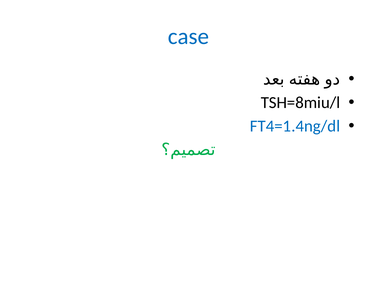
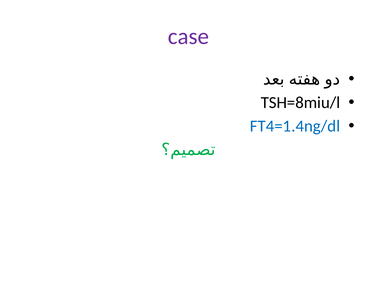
case colour: blue -> purple (188, 36)
